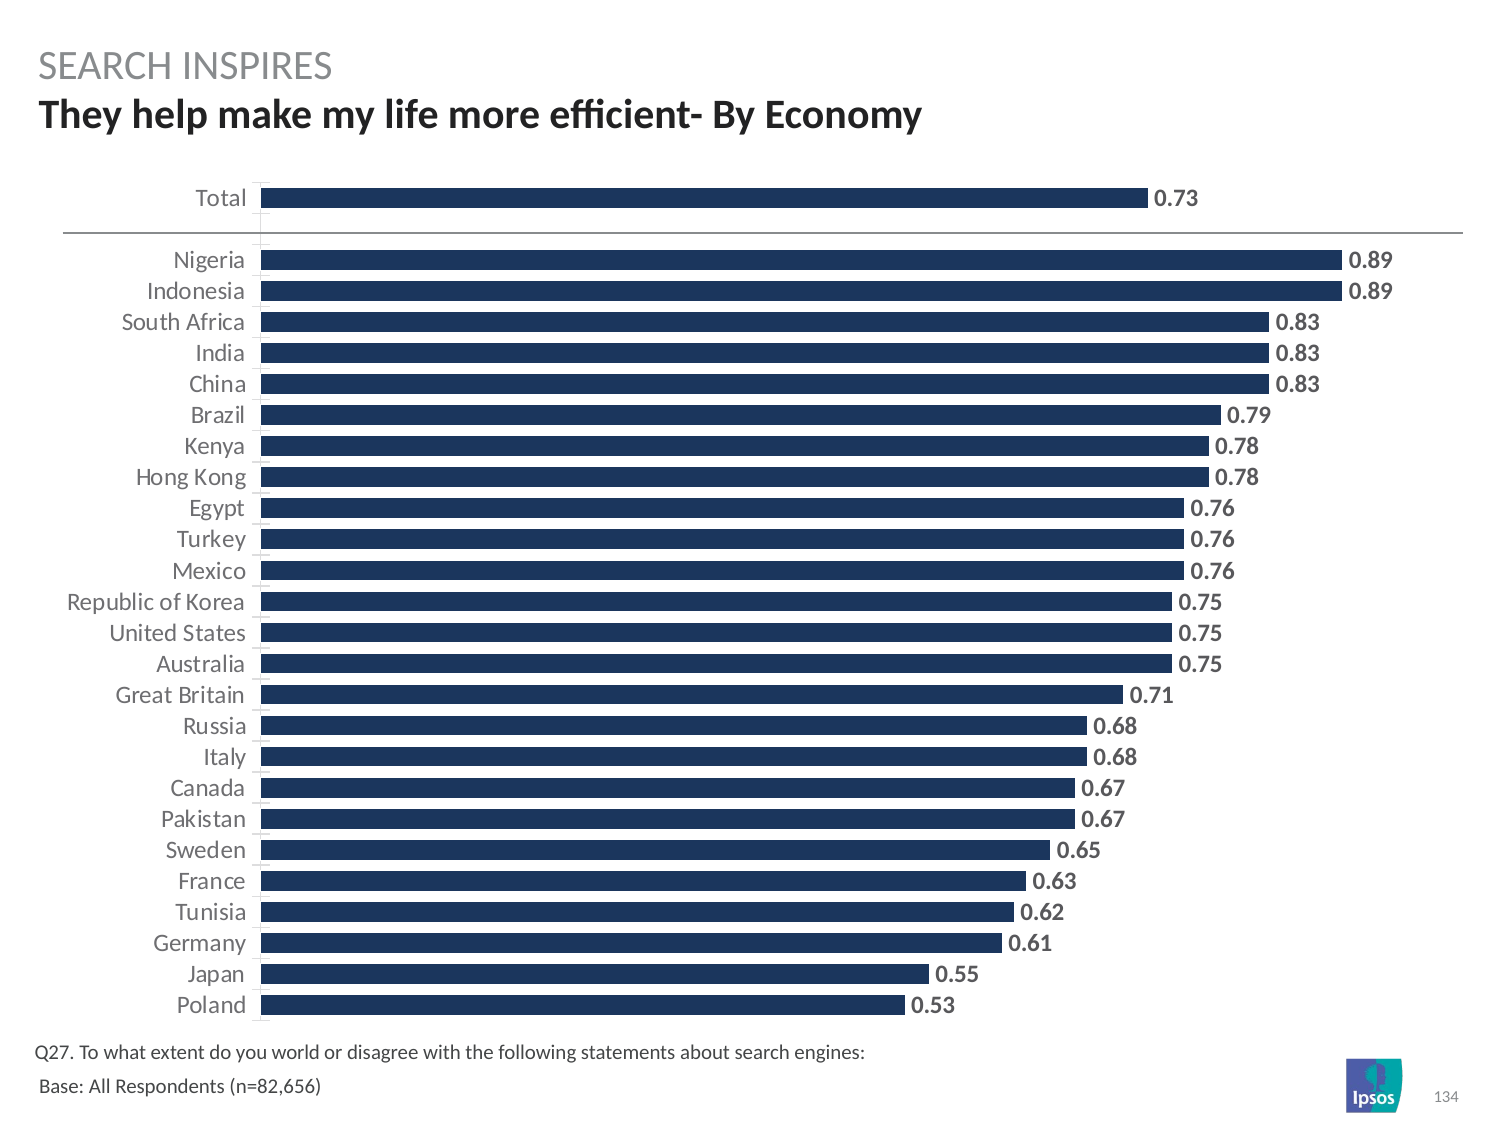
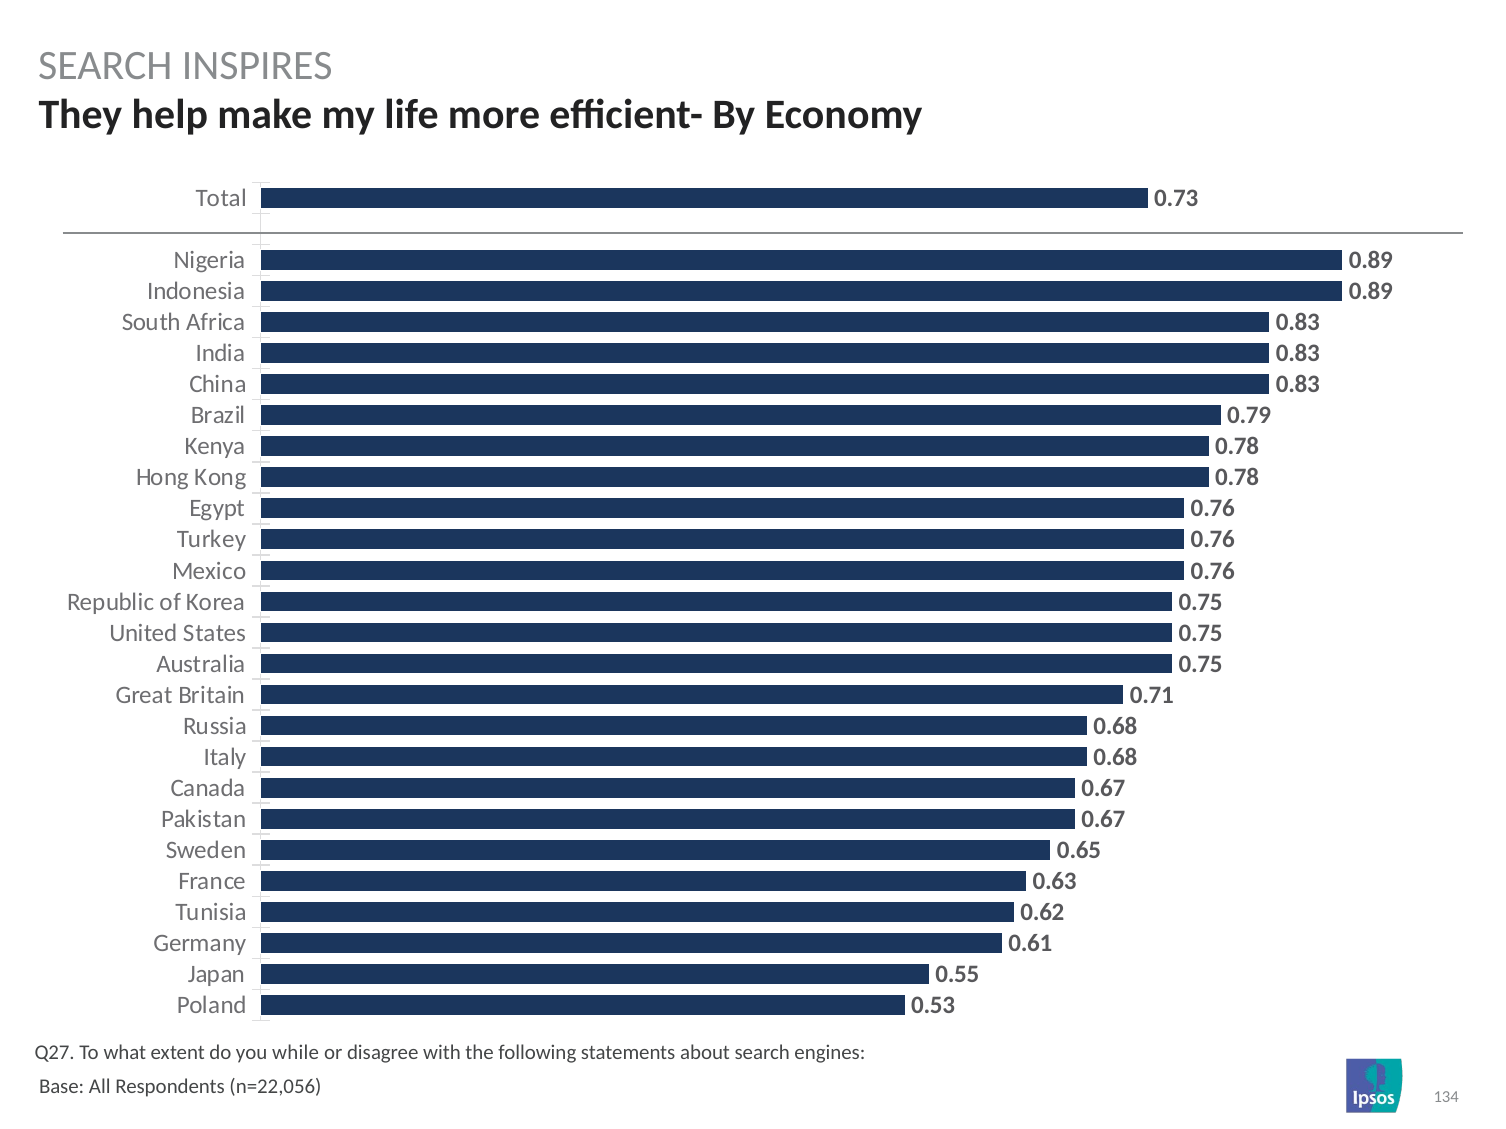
world: world -> while (296, 1053)
n=82,656: n=82,656 -> n=22,056 (275, 1087)
